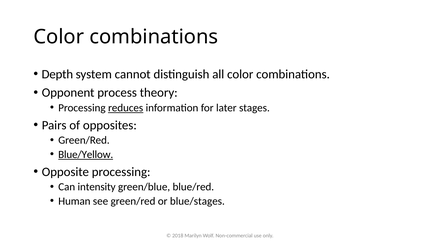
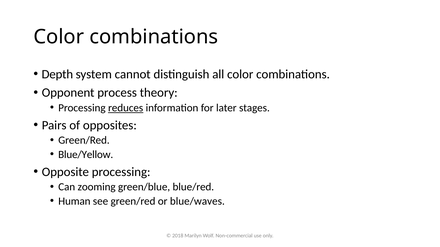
Blue/Yellow underline: present -> none (86, 155)
intensity: intensity -> zooming (97, 187)
blue/stages: blue/stages -> blue/waves (197, 202)
